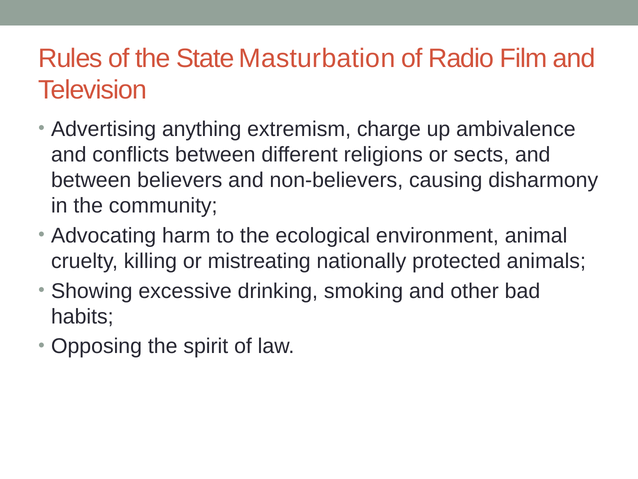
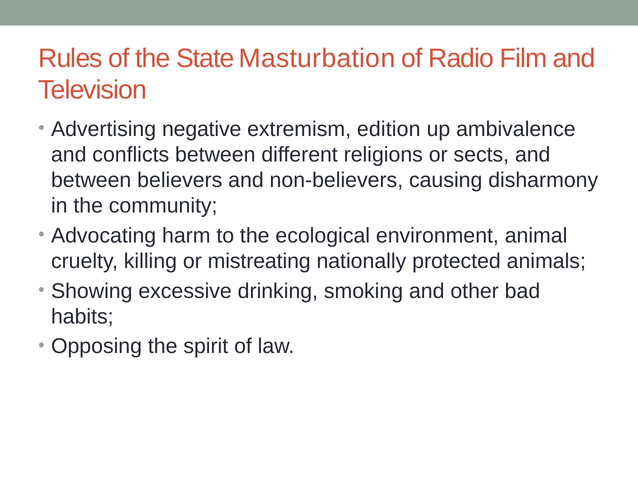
anything: anything -> negative (202, 129)
charge: charge -> edition (389, 129)
